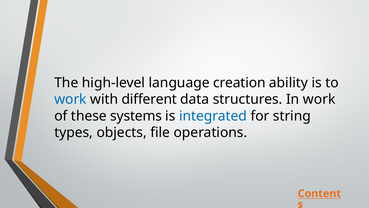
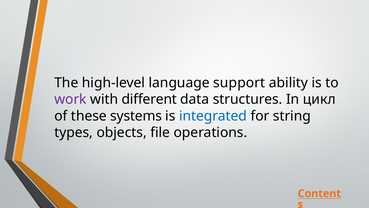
creation: creation -> support (239, 83)
work colour: blue -> purple (70, 99)
In work: work -> цикл (319, 99)
